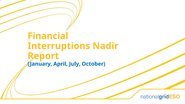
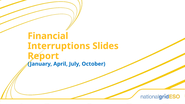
Nadir: Nadir -> Slides (106, 46)
